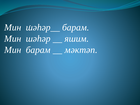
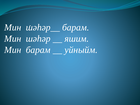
мәктәп: мәктәп -> уйныйм (81, 50)
